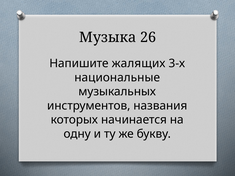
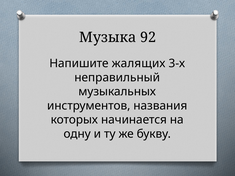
26: 26 -> 92 (148, 37)
национальные: национальные -> неправильный (117, 78)
